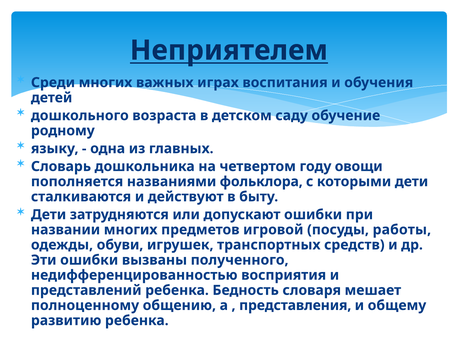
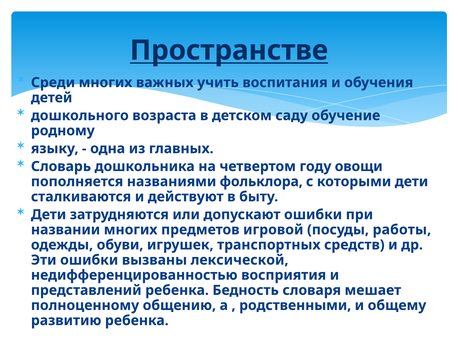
Неприятелем: Неприятелем -> Пространстве (229, 50)
играх: играх -> учить (218, 82)
полученного: полученного -> лексической (240, 260)
представления: представления -> родственными (295, 305)
